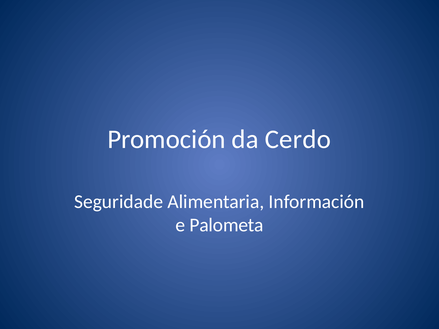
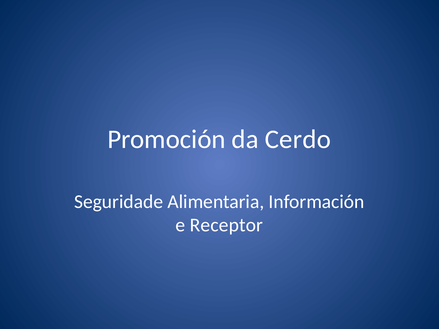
Palometa: Palometa -> Receptor (226, 225)
